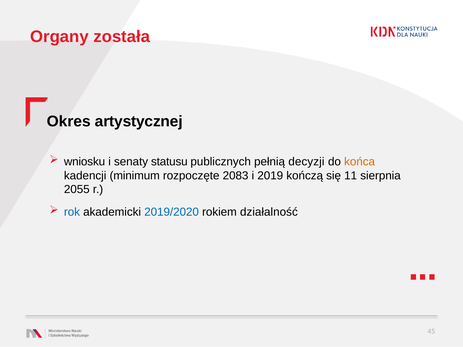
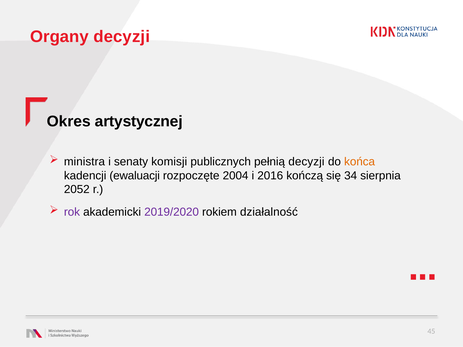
Organy została: została -> decyzji (122, 37)
wniosku: wniosku -> ministra (84, 162)
statusu: statusu -> komisji (169, 162)
minimum: minimum -> ewaluacji (135, 176)
2083: 2083 -> 2004 (236, 176)
2019: 2019 -> 2016 (270, 176)
11: 11 -> 34 (351, 176)
2055: 2055 -> 2052 (77, 190)
rok colour: blue -> purple (72, 212)
2019/2020 colour: blue -> purple (172, 212)
